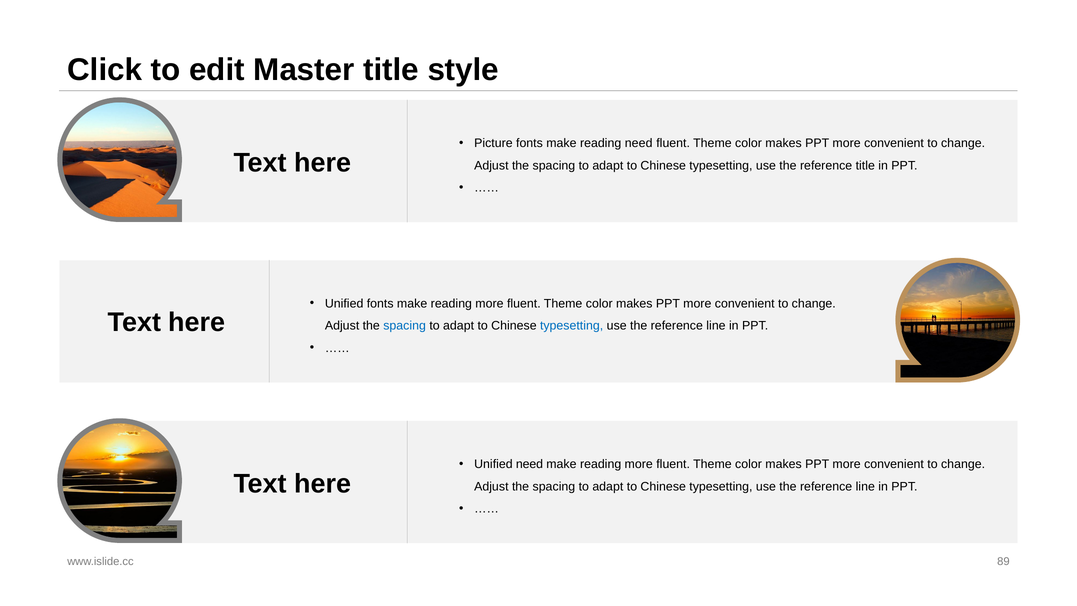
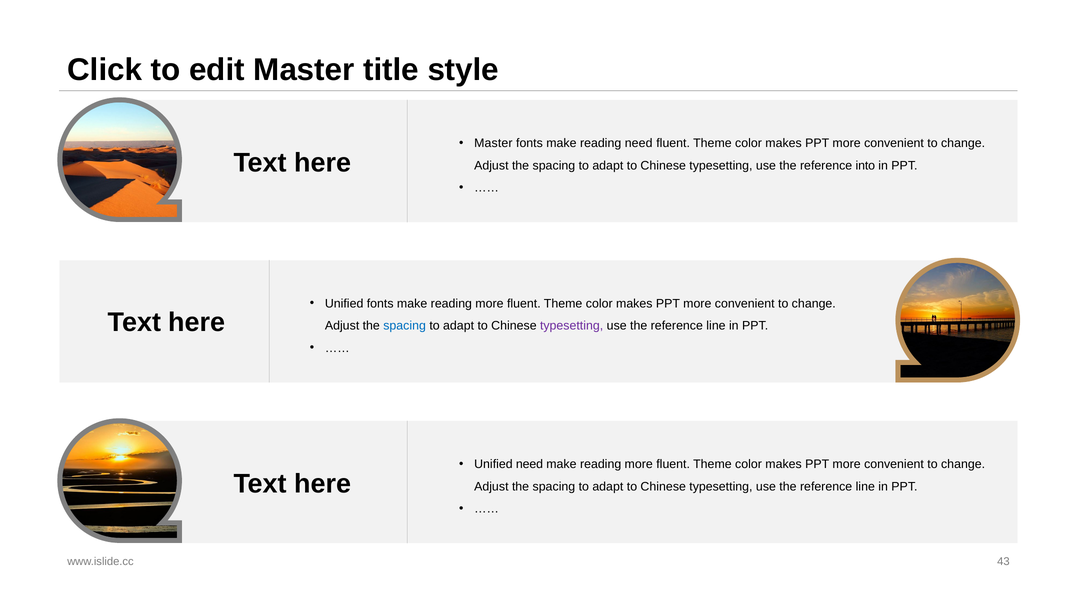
Picture: Picture -> Master (493, 143)
reference title: title -> into (865, 166)
typesetting colour: blue -> purple (572, 326)
89: 89 -> 43 (1003, 561)
